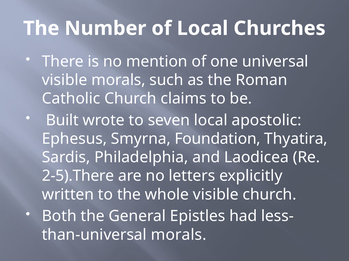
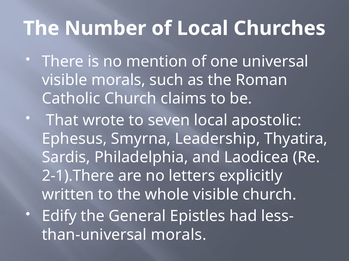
Built: Built -> That (62, 121)
Foundation: Foundation -> Leadership (217, 139)
2-5).There: 2-5).There -> 2-1).There (78, 176)
Both: Both -> Edify (59, 217)
